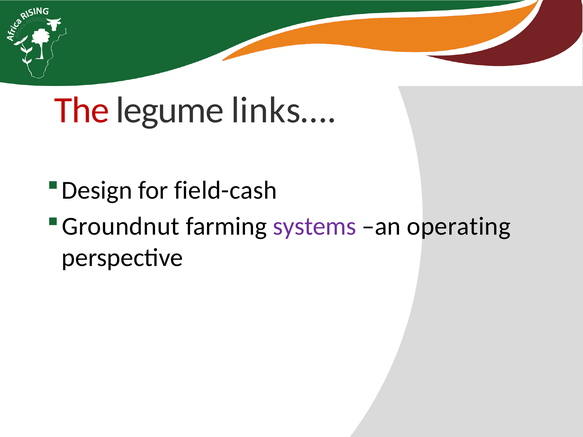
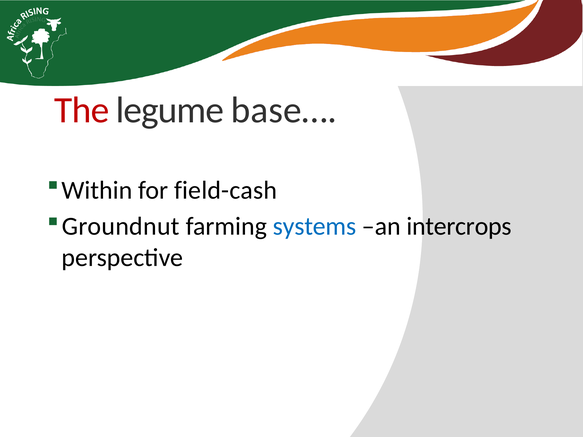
links…: links… -> base… (284, 110)
Design: Design -> Within (97, 190)
systems colour: purple -> blue (315, 227)
operating: operating -> intercrops (459, 227)
